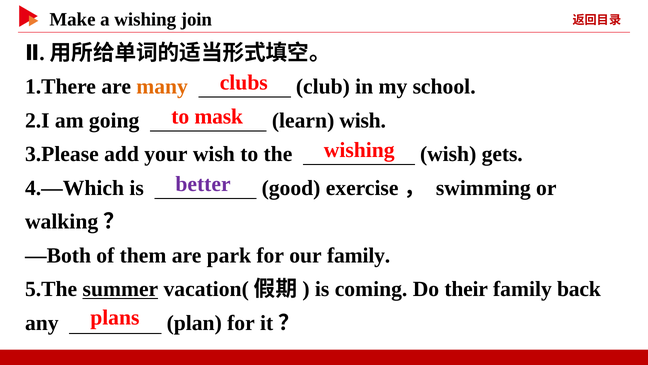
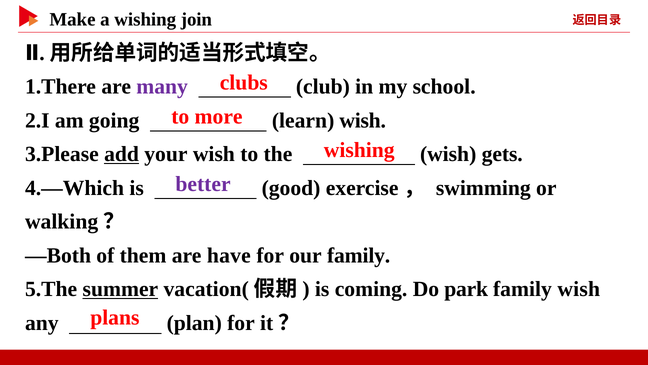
many colour: orange -> purple (162, 87)
mask: mask -> more (219, 116)
add underline: none -> present (122, 154)
park: park -> have (229, 255)
their: their -> park (466, 289)
family back: back -> wish (579, 289)
